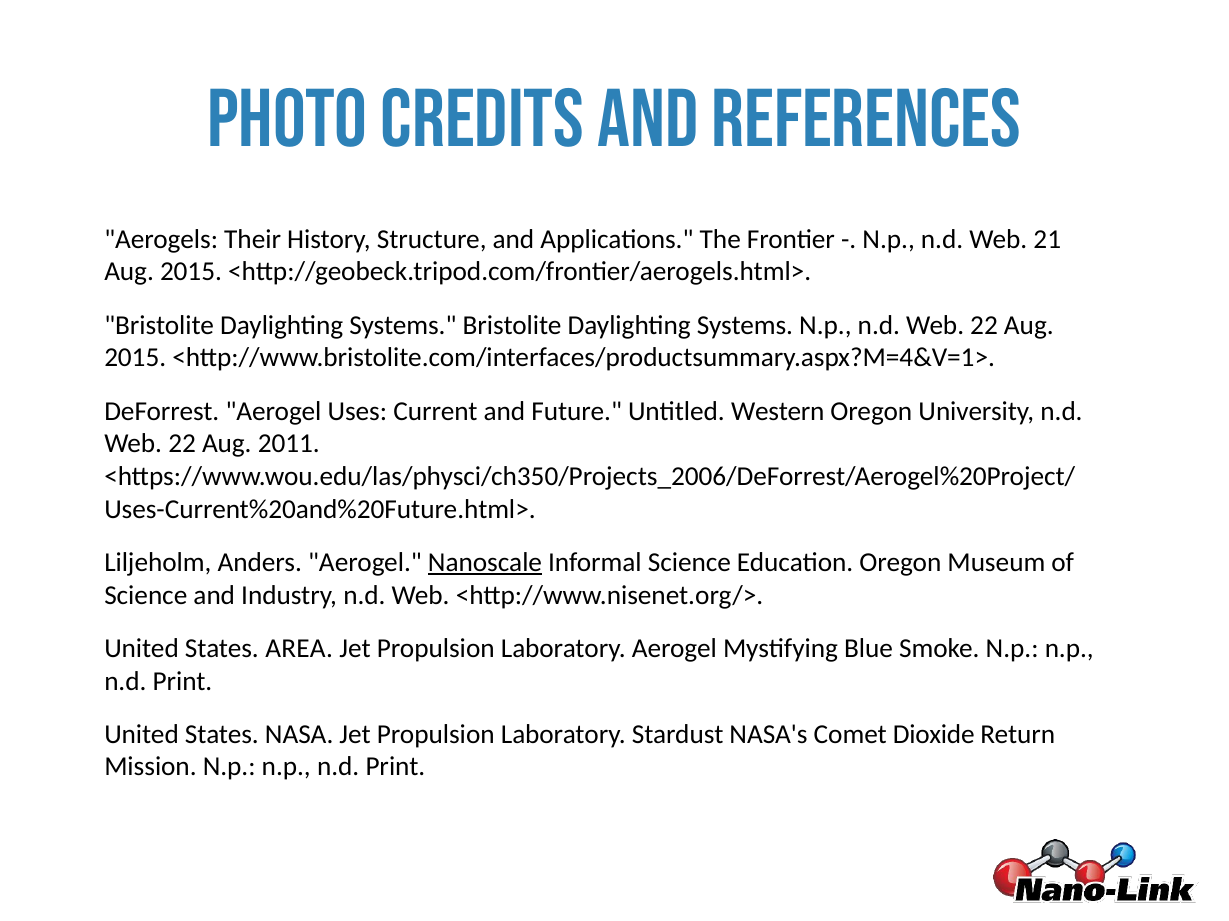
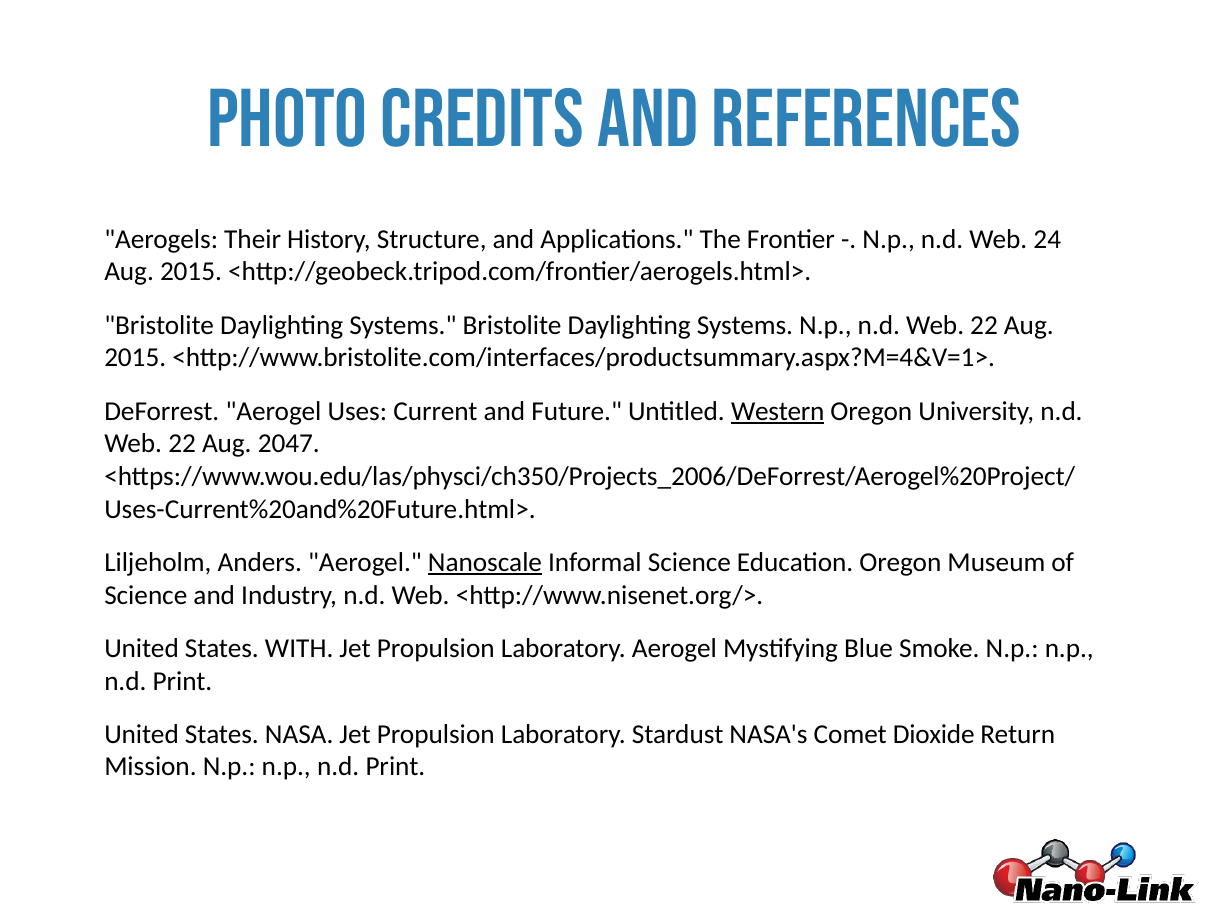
21: 21 -> 24 (1047, 239)
Western underline: none -> present (778, 411)
2011: 2011 -> 2047 (289, 444)
AREA: AREA -> WITH (299, 649)
